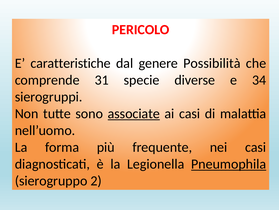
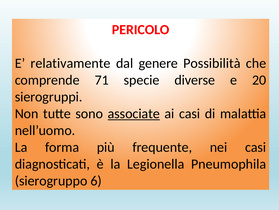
caratteristiche: caratteristiche -> relativamente (71, 63)
31: 31 -> 71 (102, 80)
34: 34 -> 20 (259, 80)
Pneumophila underline: present -> none (229, 164)
2: 2 -> 6 (96, 180)
